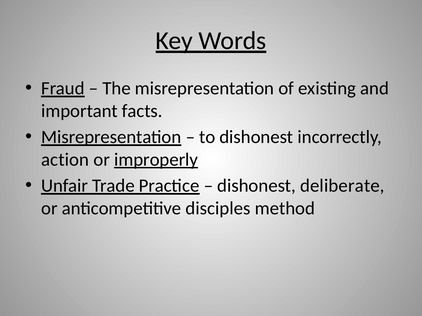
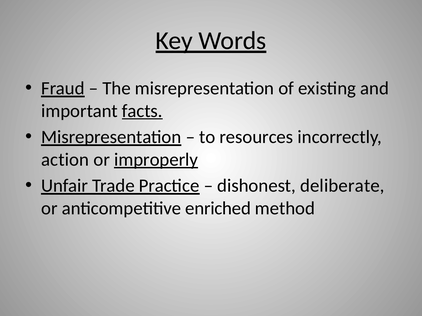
facts underline: none -> present (142, 111)
to dishonest: dishonest -> resources (256, 137)
disciples: disciples -> enriched (218, 209)
